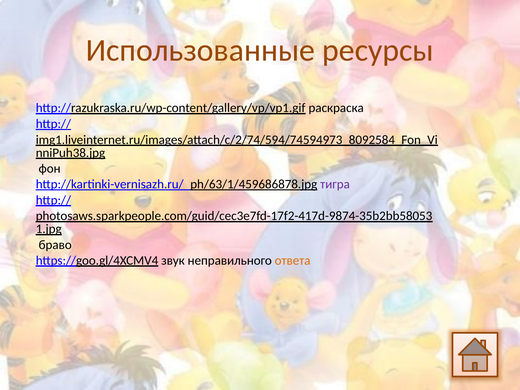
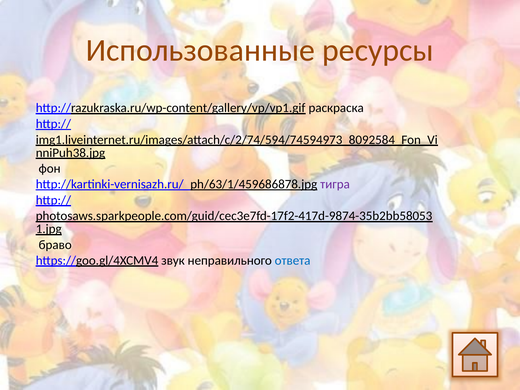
ответа colour: orange -> blue (293, 260)
